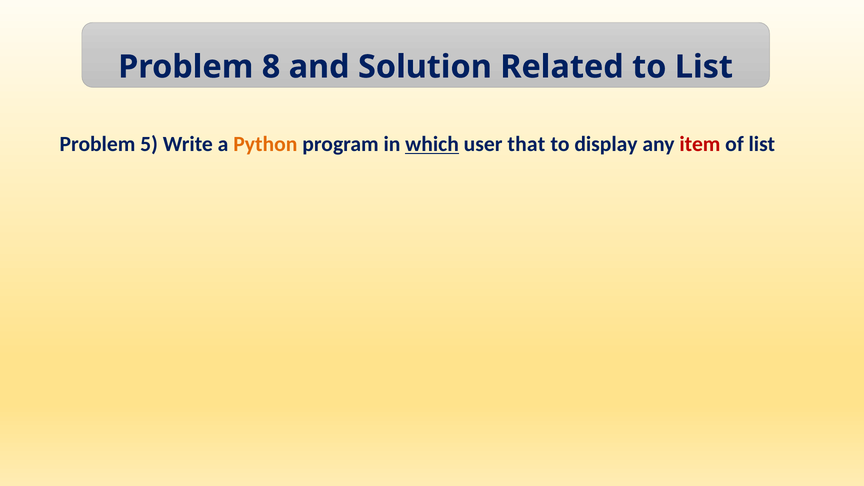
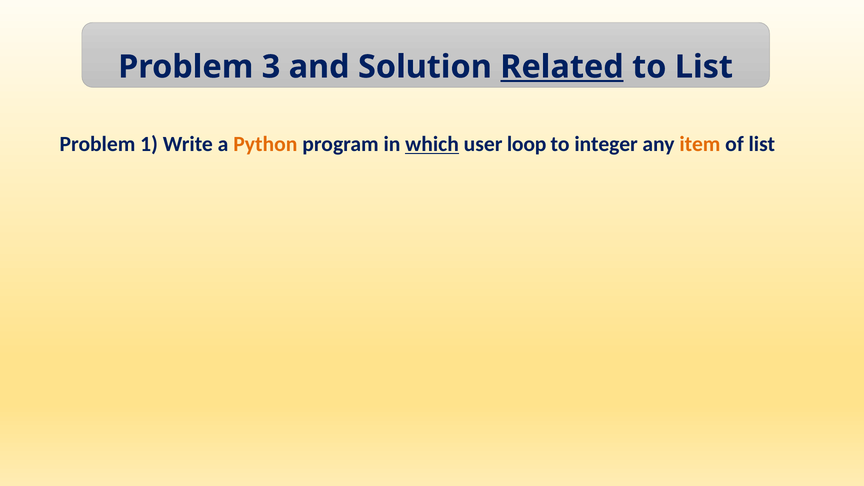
8: 8 -> 3 (271, 67)
Related underline: none -> present (562, 67)
5: 5 -> 1 (149, 144)
that: that -> loop (527, 144)
display: display -> integer (606, 144)
item colour: red -> orange (700, 144)
